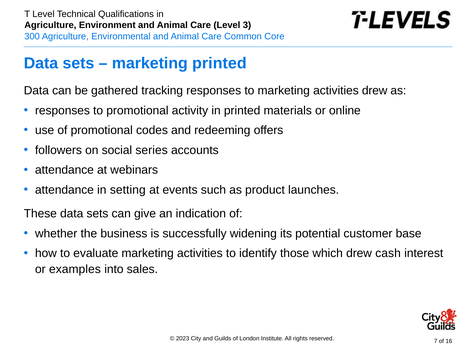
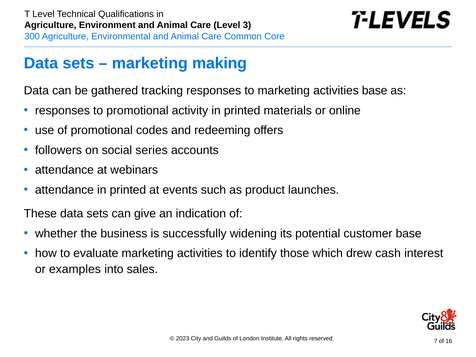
marketing printed: printed -> making (220, 63)
activities drew: drew -> base (375, 91)
attendance in setting: setting -> printed (128, 190)
